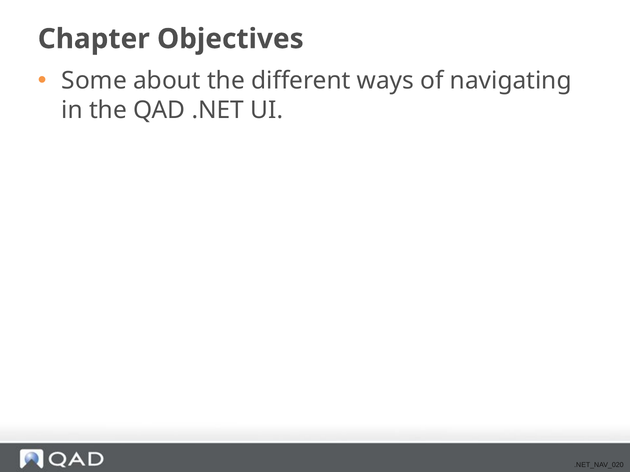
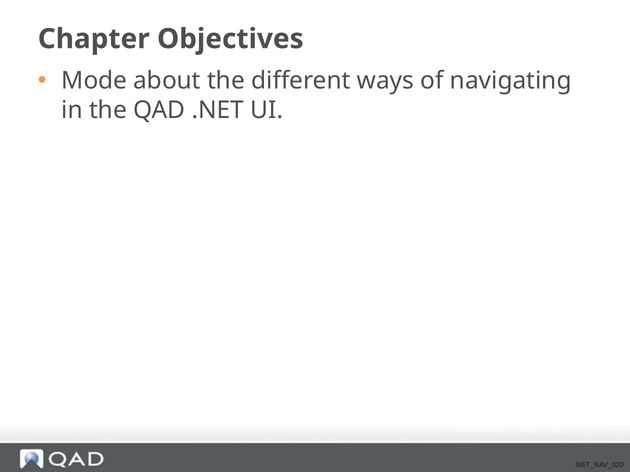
Some: Some -> Mode (94, 81)
